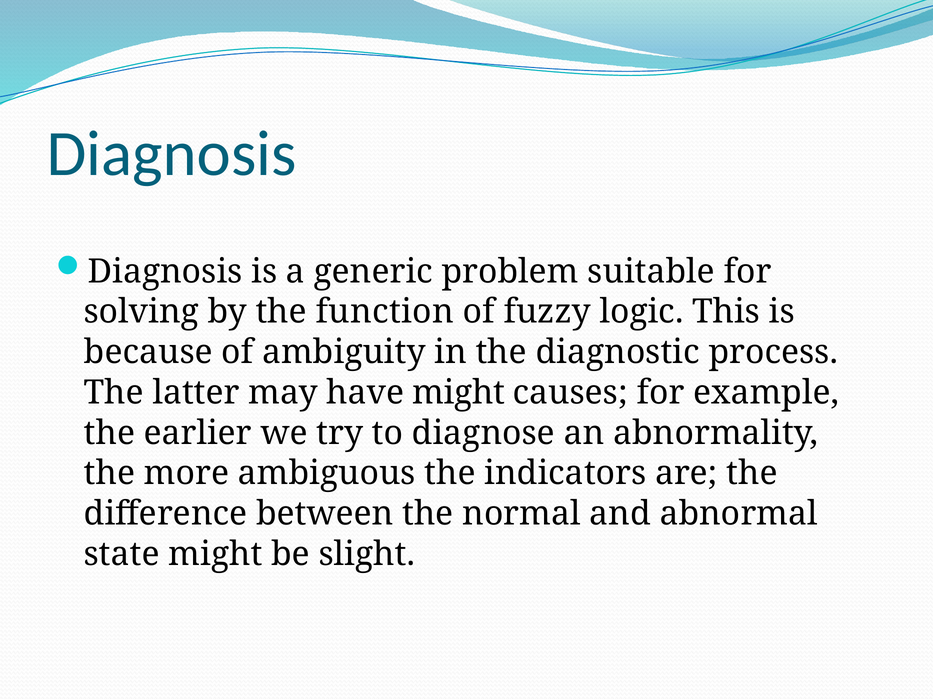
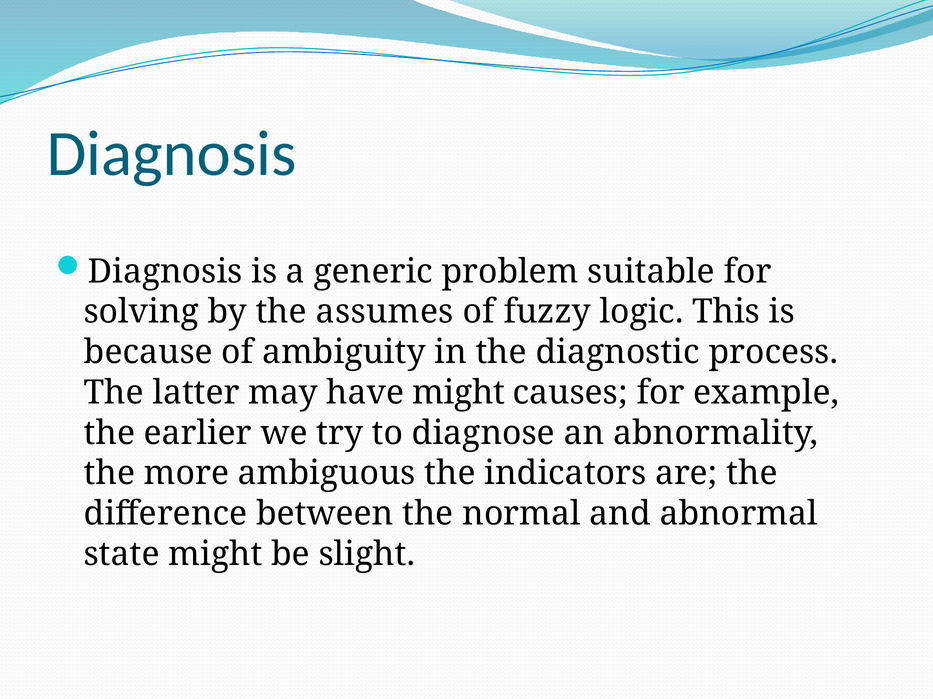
function: function -> assumes (385, 312)
